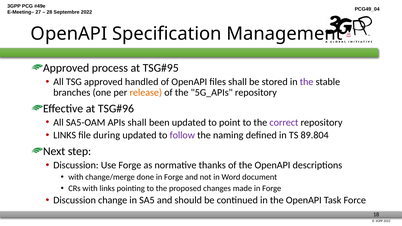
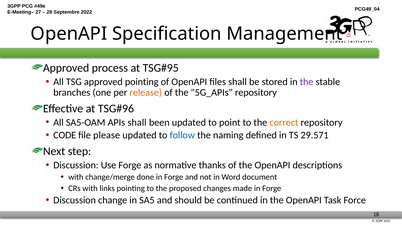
approved handled: handled -> pointing (142, 82)
correct colour: purple -> orange (284, 122)
LINKS: LINKS -> CODE (65, 135)
during: during -> please (107, 135)
follow colour: purple -> blue (182, 135)
89.804: 89.804 -> 29.571 (315, 135)
